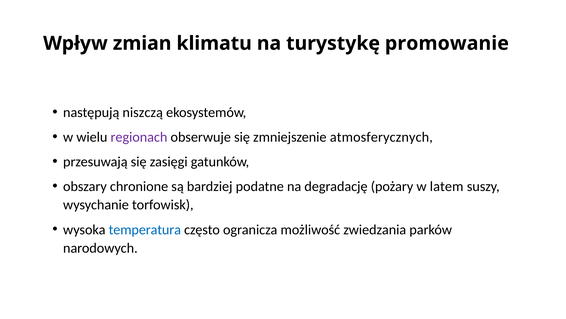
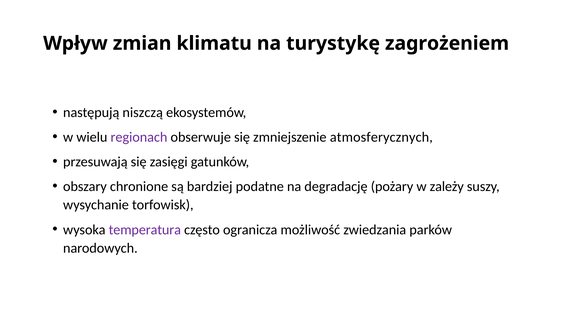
promowanie: promowanie -> zagrożeniem (447, 43)
latem: latem -> zależy (447, 186)
temperatura colour: blue -> purple (145, 229)
